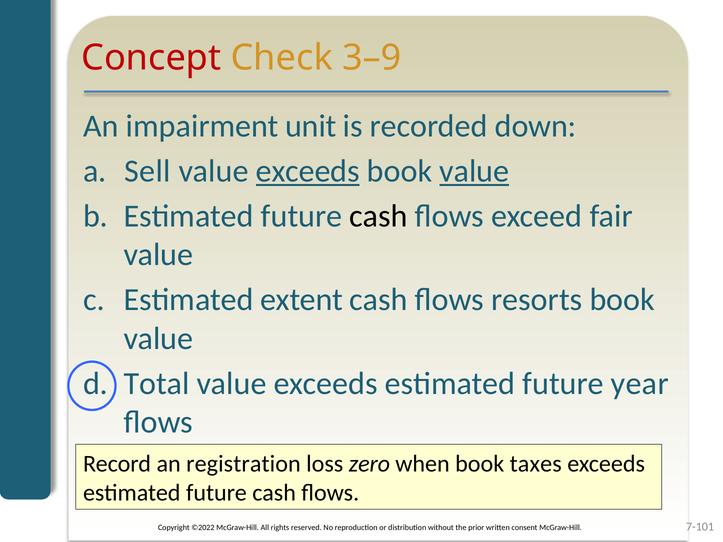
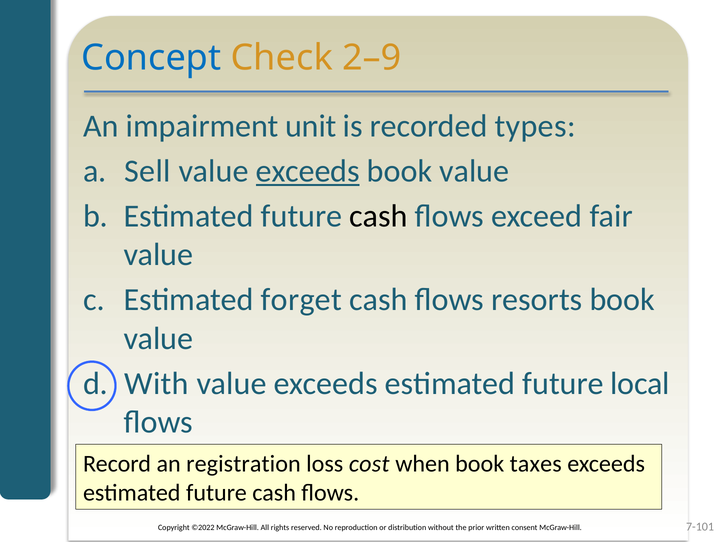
Concept colour: red -> blue (151, 58)
3–9: 3–9 -> 2–9 (372, 58)
down: down -> types (535, 126)
value underline: present -> none (474, 171)
extent: extent -> forget (301, 300)
Total: Total -> With (156, 384)
year: year -> local (640, 384)
zero: zero -> cost (369, 464)
